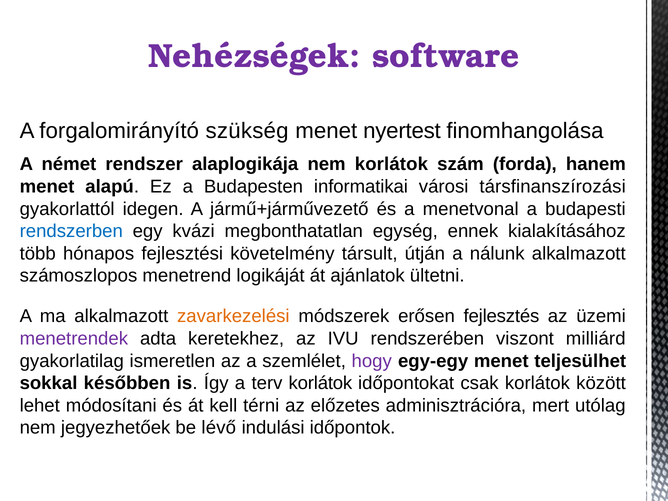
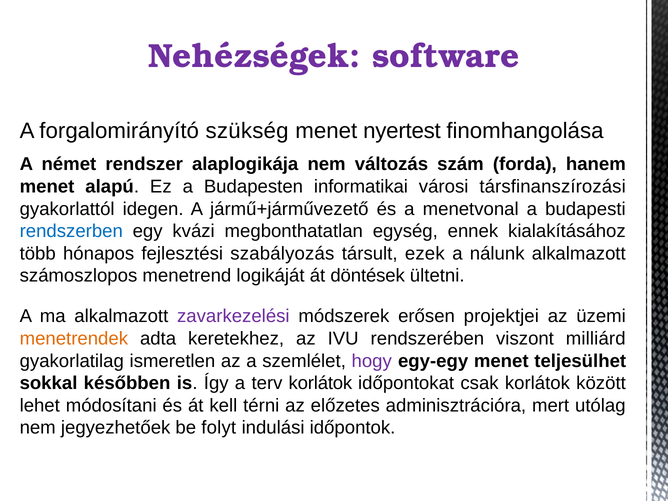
nem korlátok: korlátok -> változás (391, 164)
követelmény: követelmény -> szabályozás (282, 253)
útján: útján -> ezek (425, 253)
ajánlatok: ajánlatok -> döntések (368, 276)
zavarkezelési colour: orange -> purple (233, 316)
fejlesztés: fejlesztés -> projektjei (501, 316)
menetrendek colour: purple -> orange (74, 339)
lévő: lévő -> folyt (219, 428)
